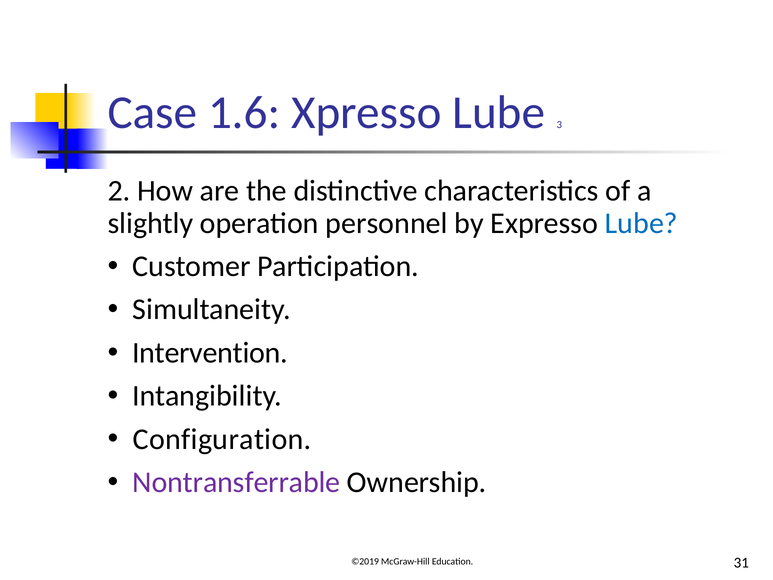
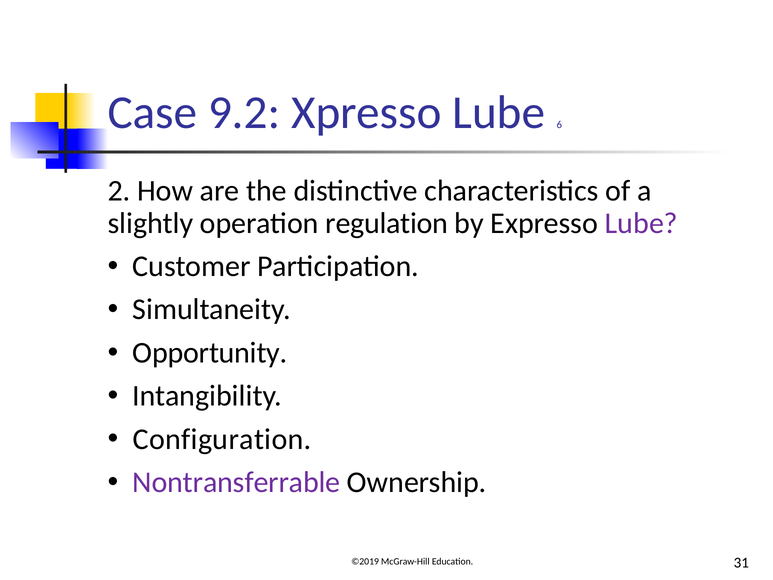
1.6: 1.6 -> 9.2 (244, 113)
3: 3 -> 6 (559, 125)
personnel: personnel -> regulation (387, 223)
Lube colour: blue -> purple (641, 223)
Intervention: Intervention -> Opportunity (210, 353)
